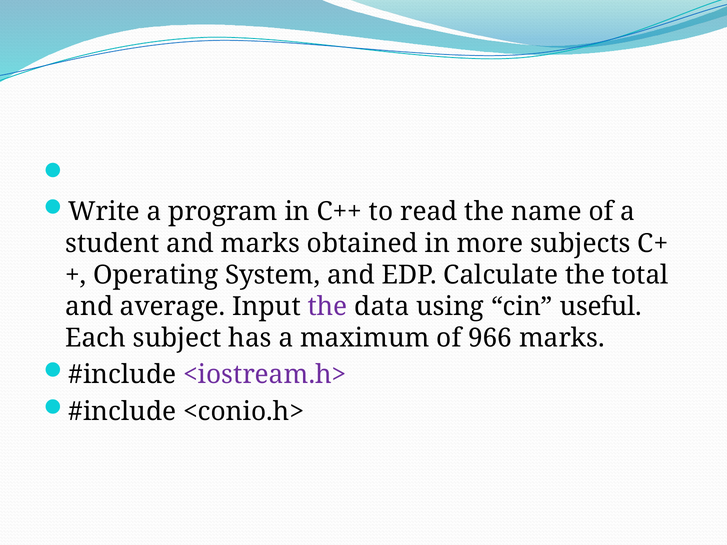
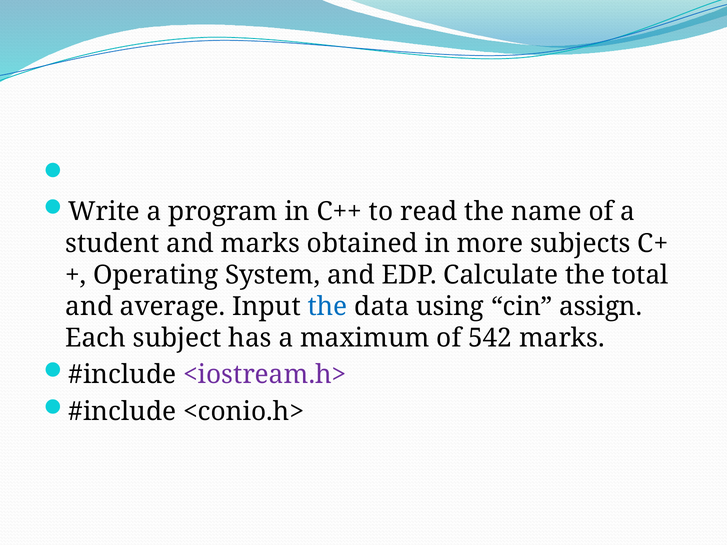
the colour: purple -> blue (328, 307)
useful: useful -> assign (601, 307)
966: 966 -> 542 (490, 338)
